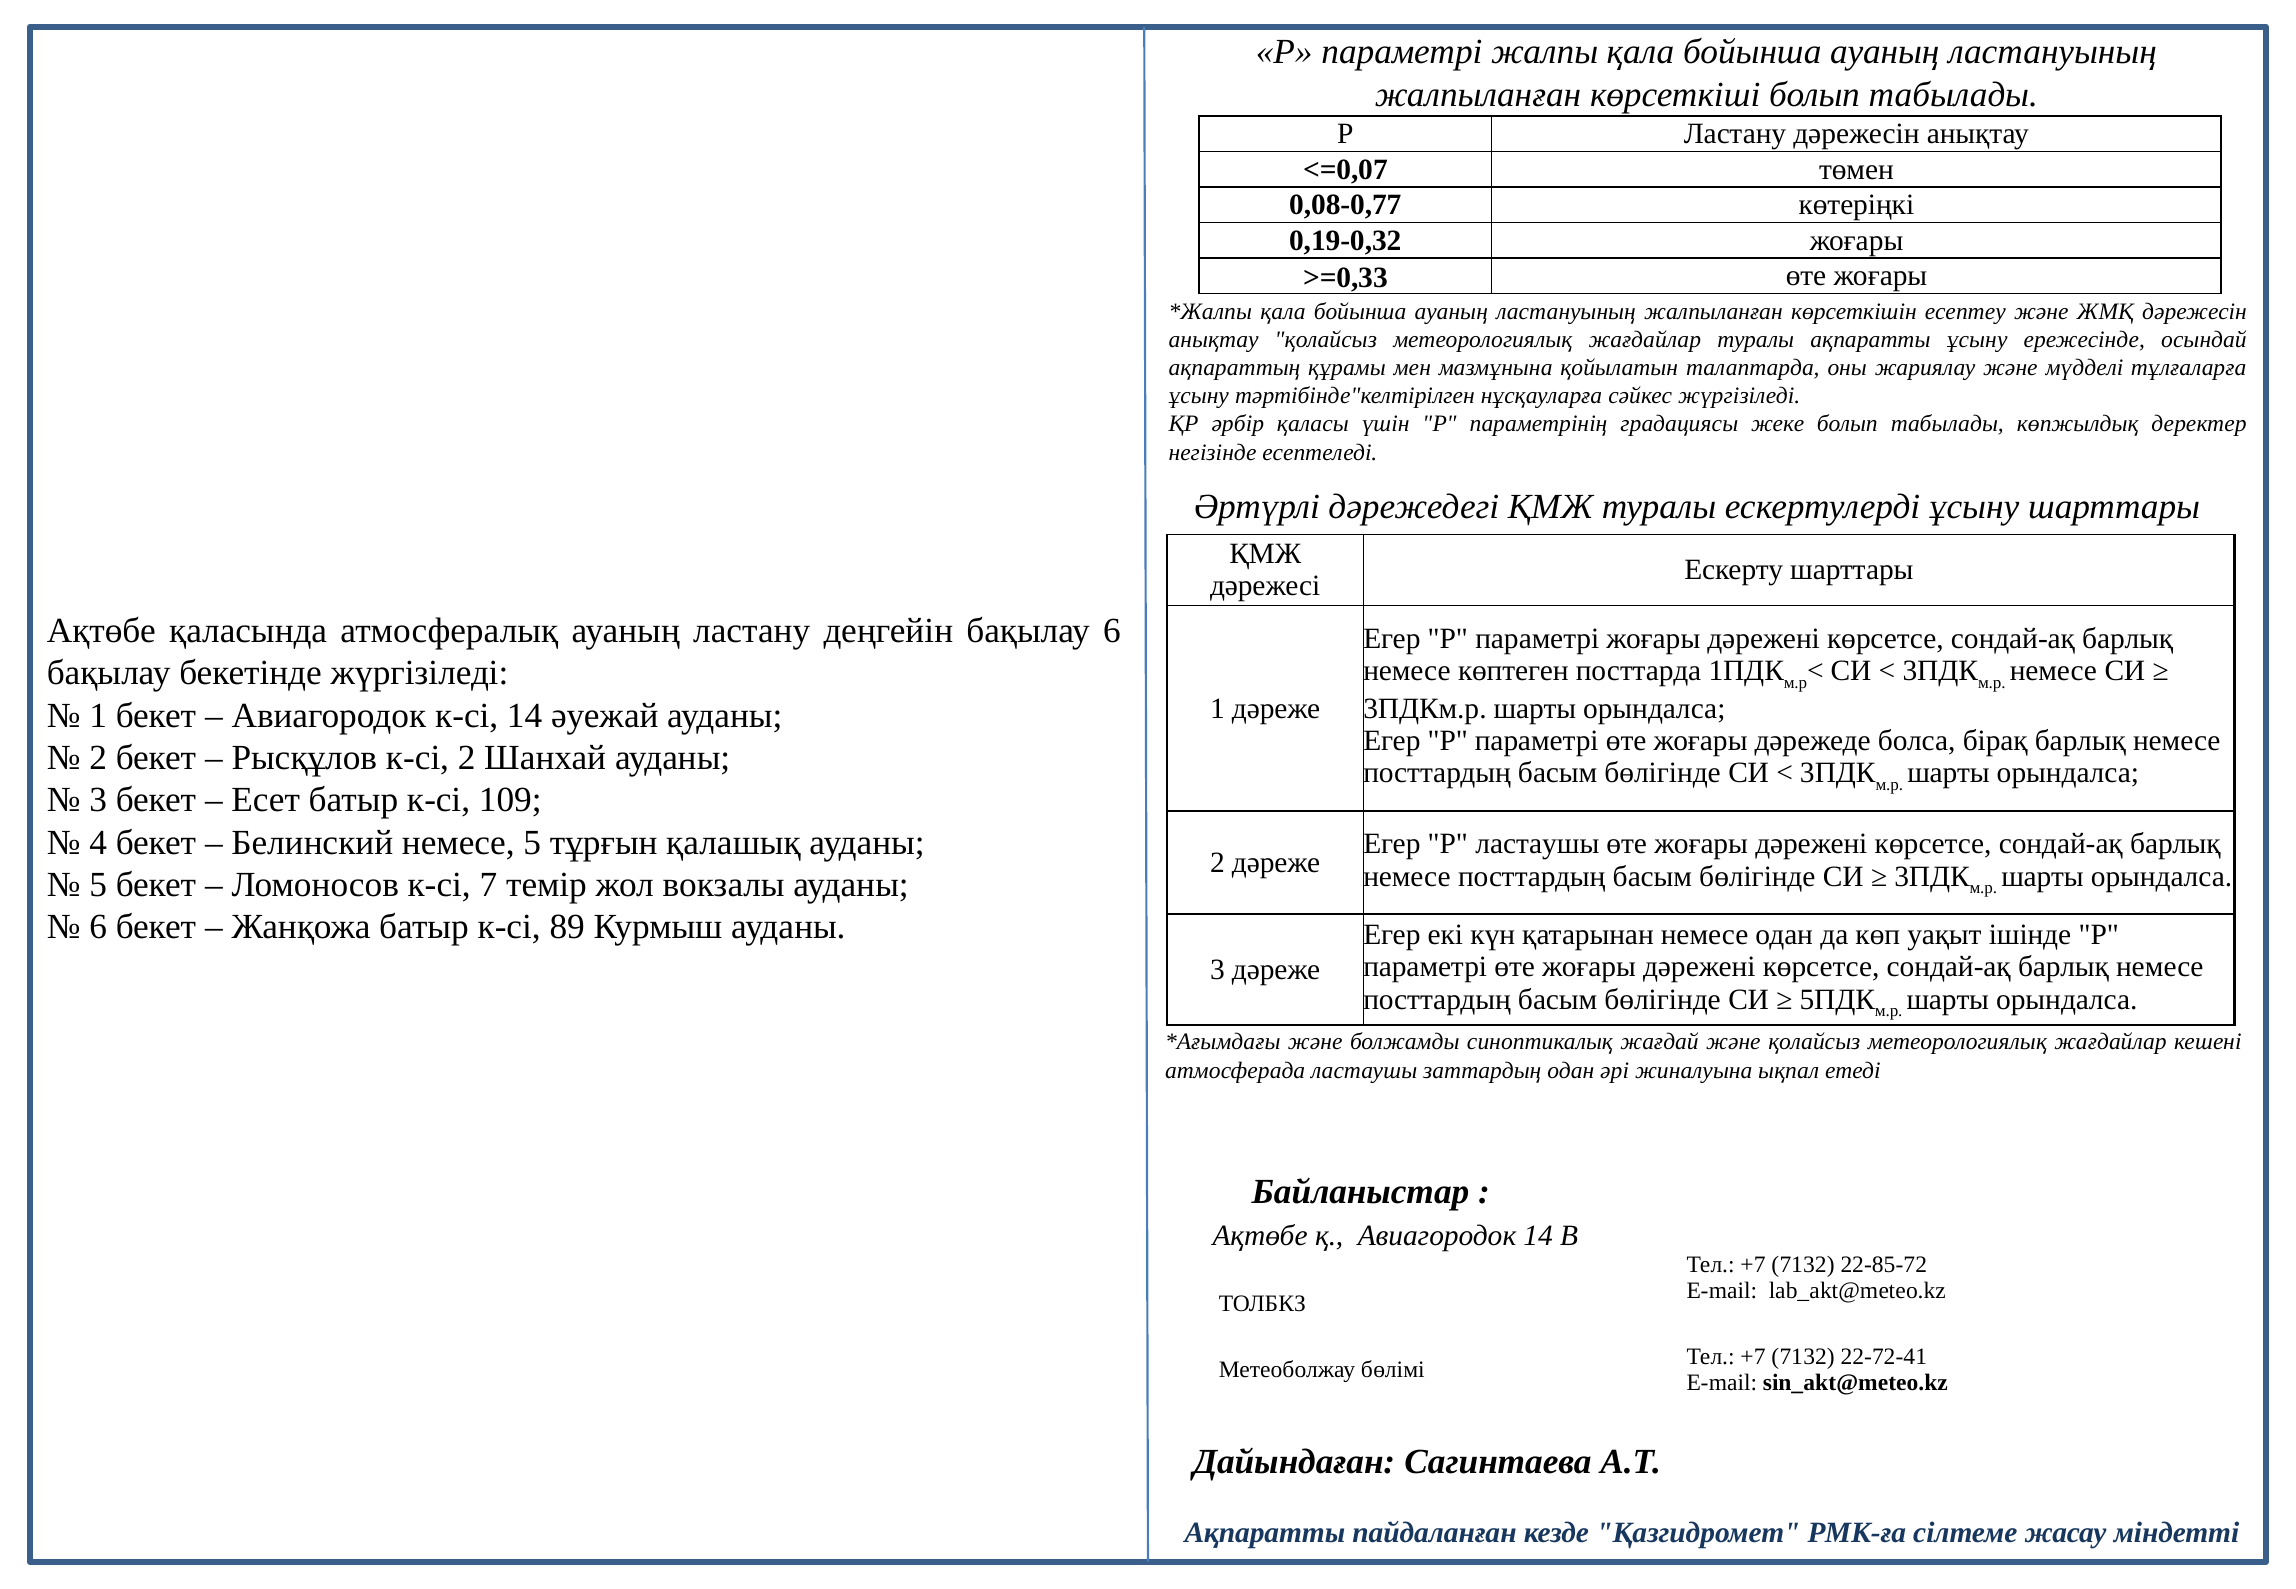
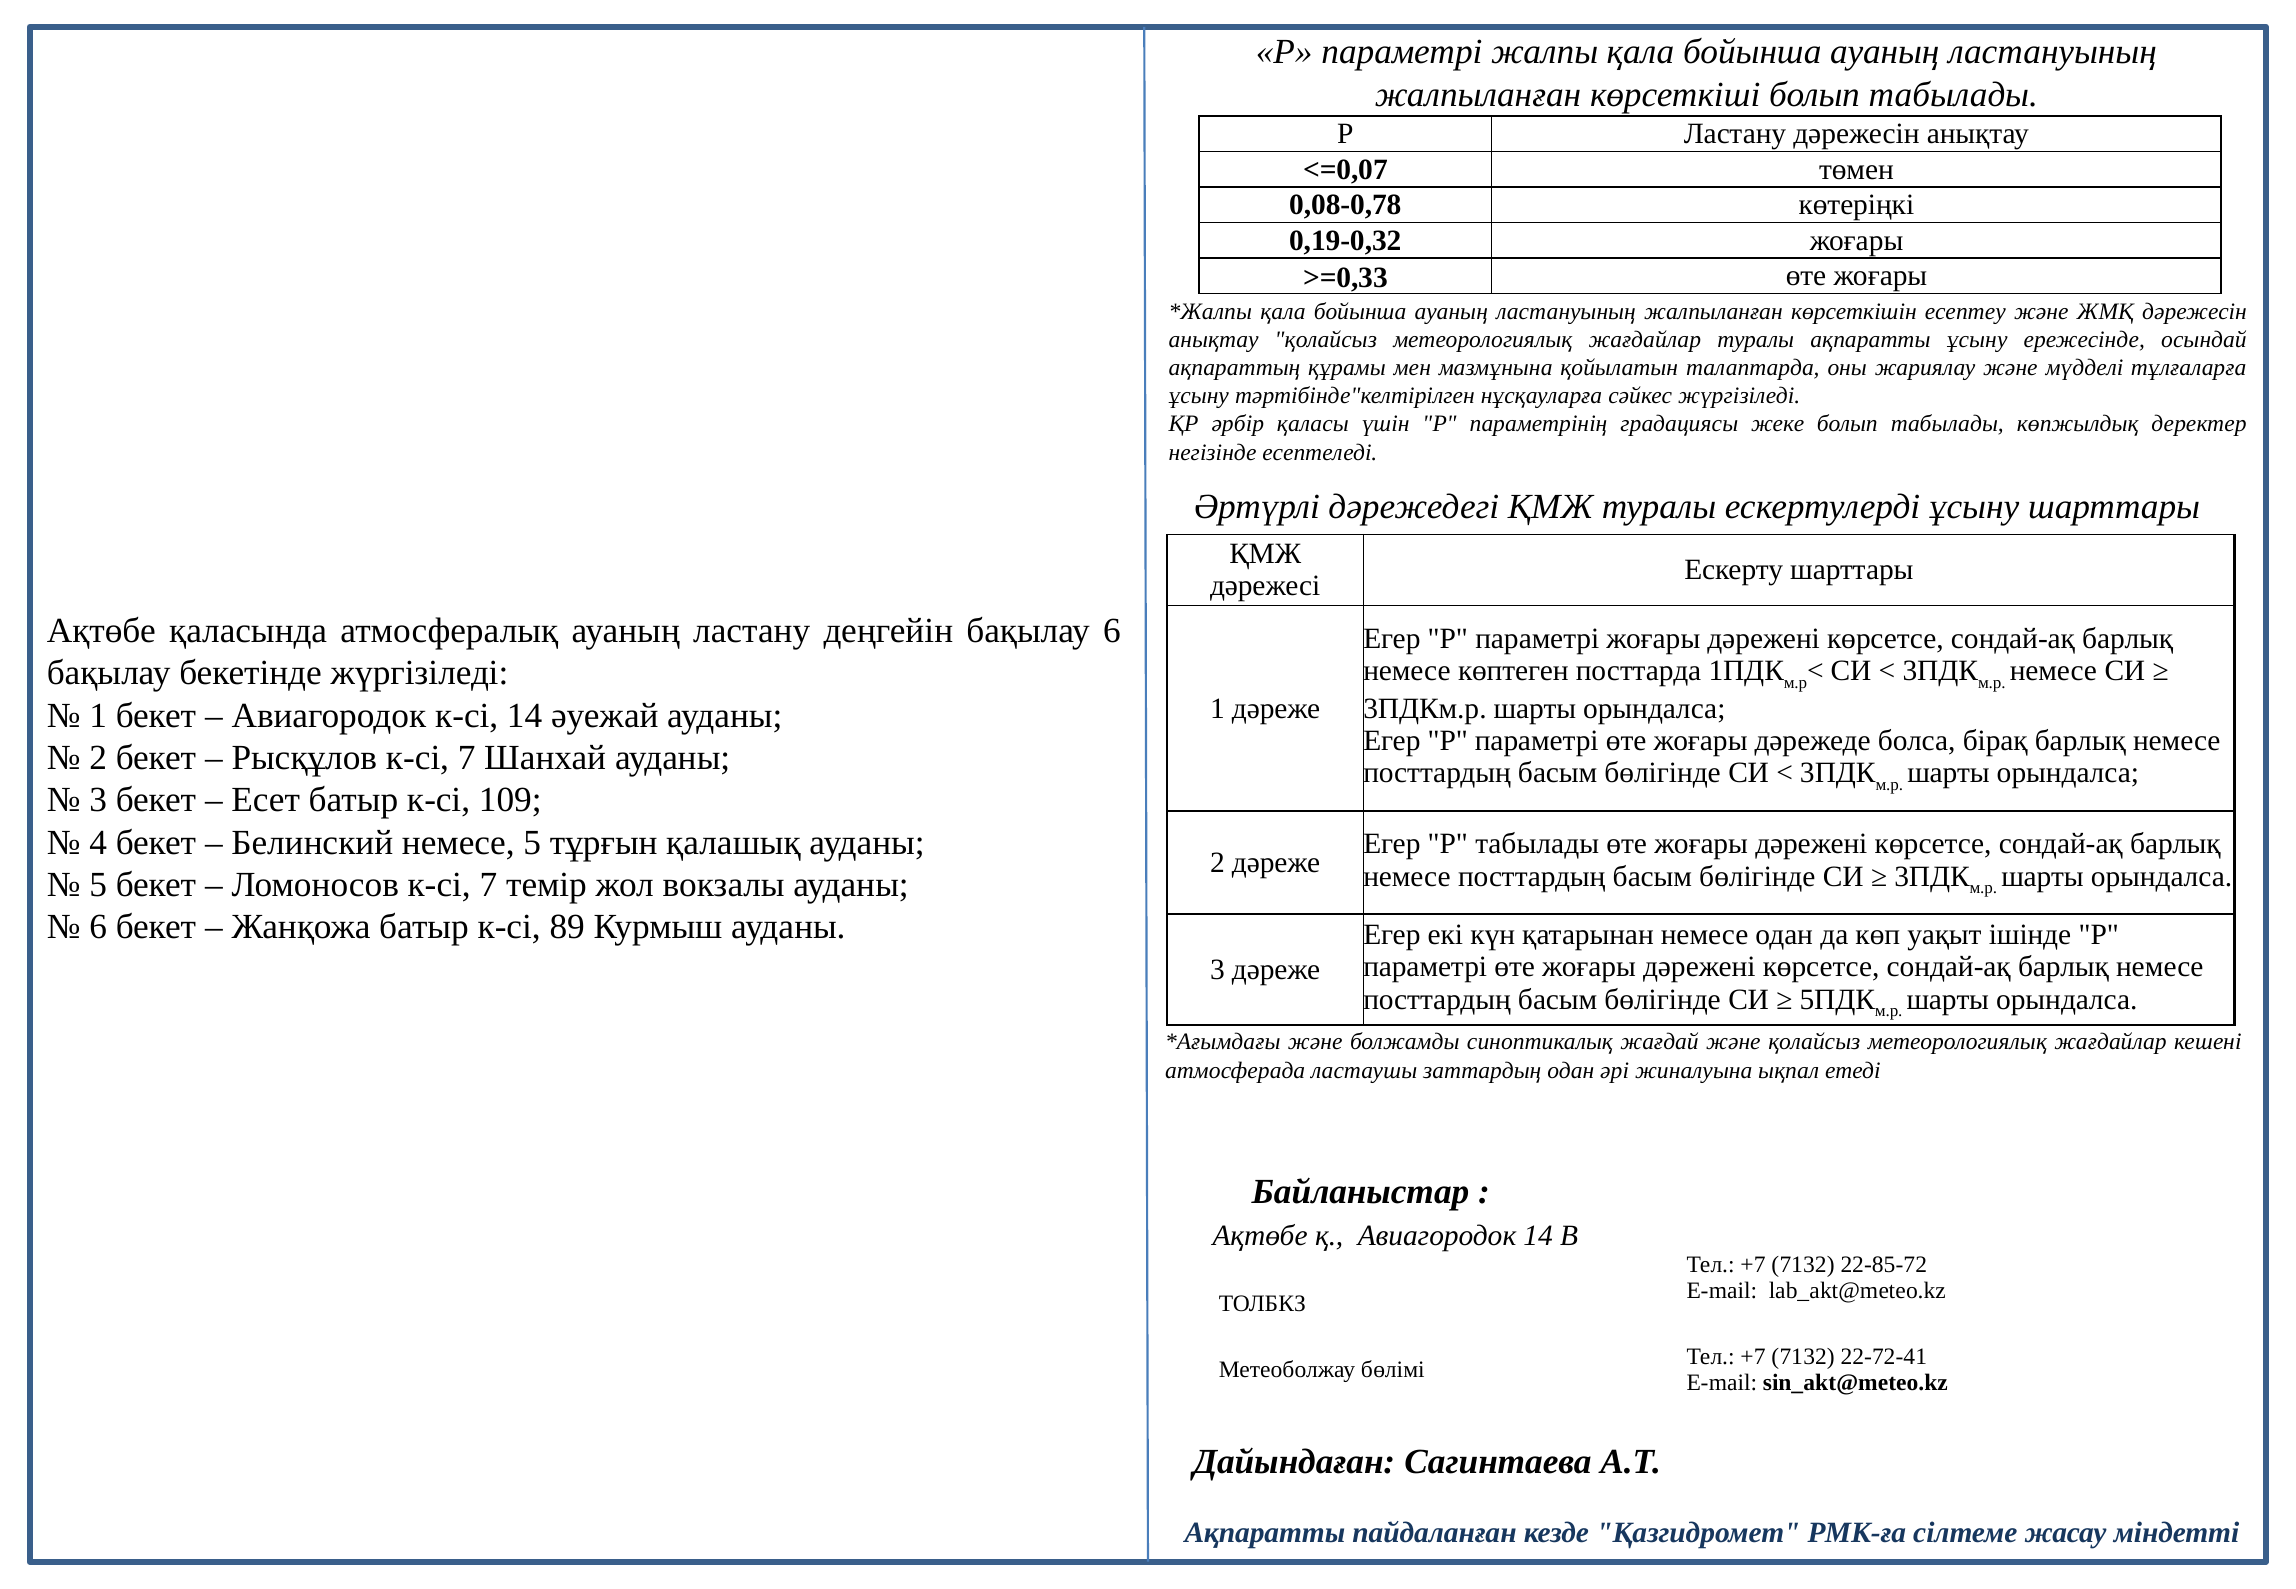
0,08-0,77: 0,08-0,77 -> 0,08-0,78 (1345, 205)
Рысқұлов к-сі 2: 2 -> 7 (467, 758)
Р ластаушы: ластаушы -> табылады (1537, 844)
